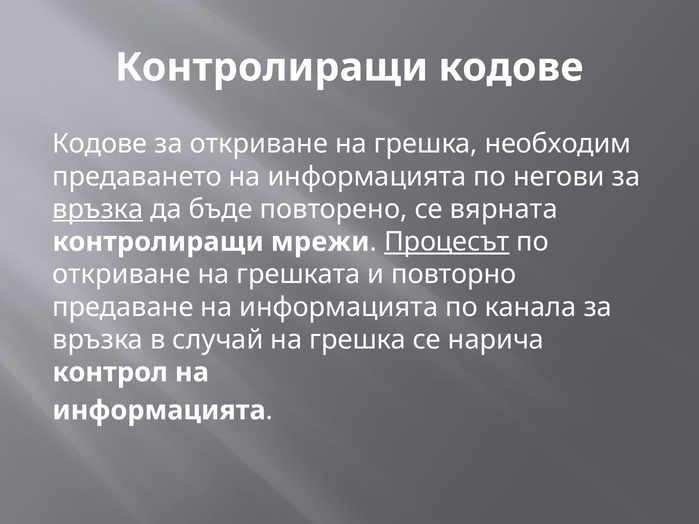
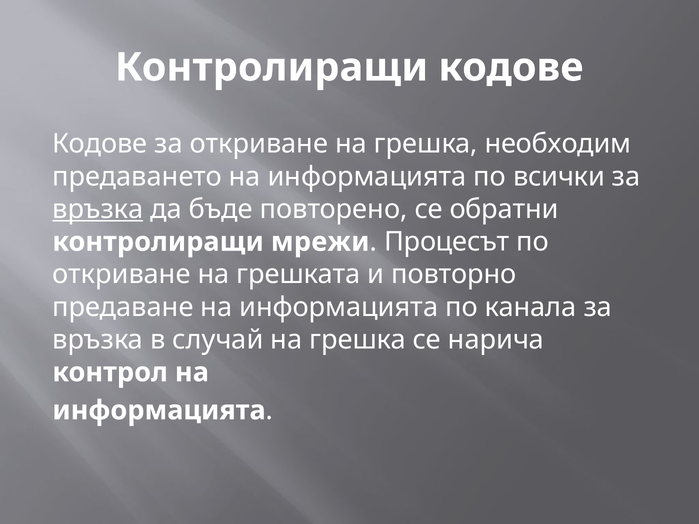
негови: негови -> всички (559, 177)
вярната: вярната -> обратни (504, 209)
Процесът underline: present -> none (447, 242)
